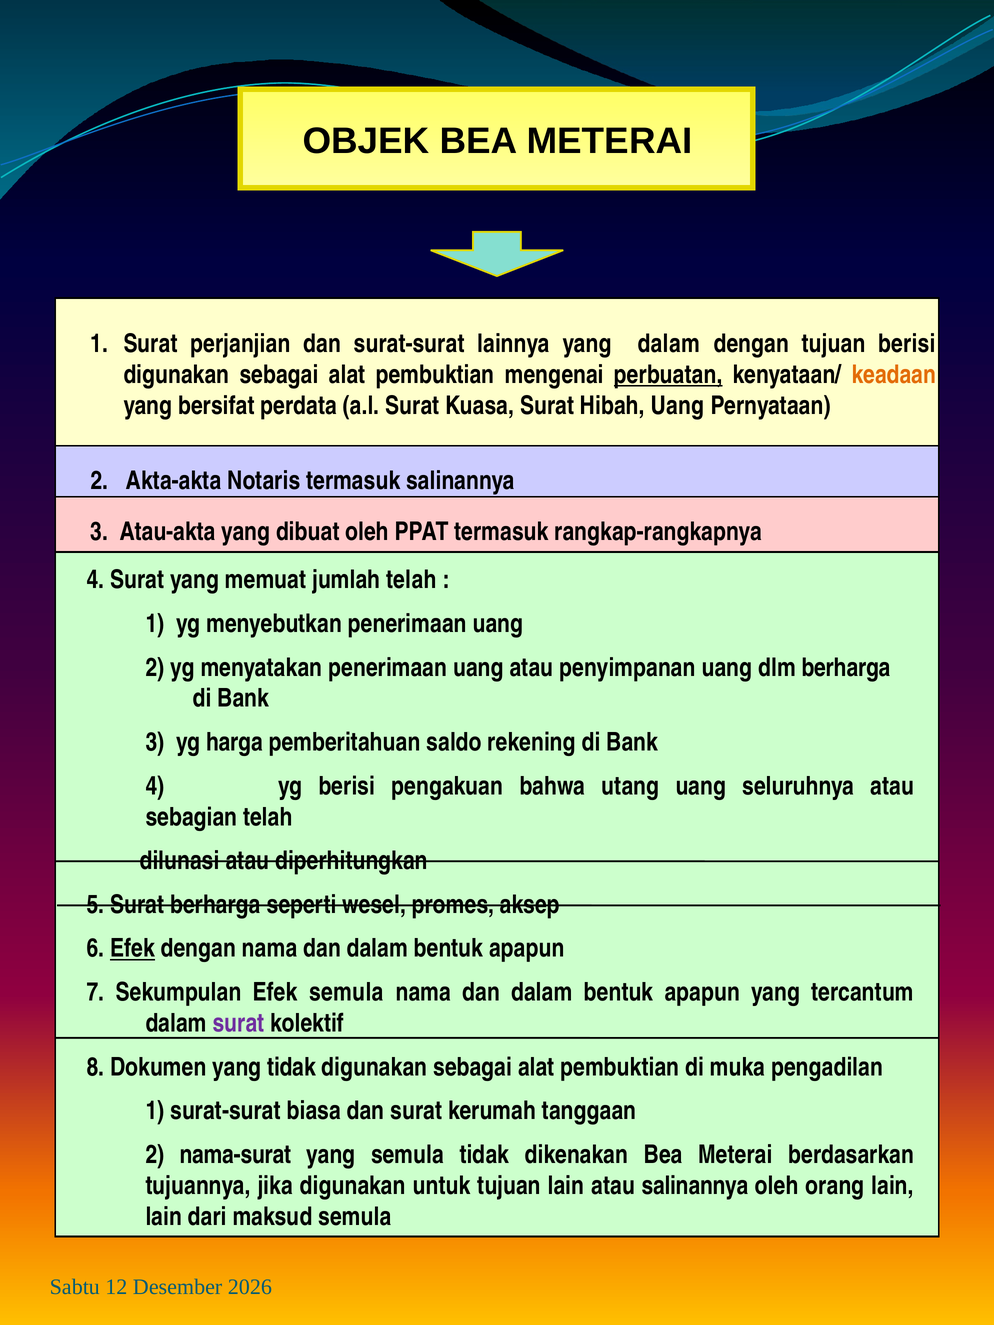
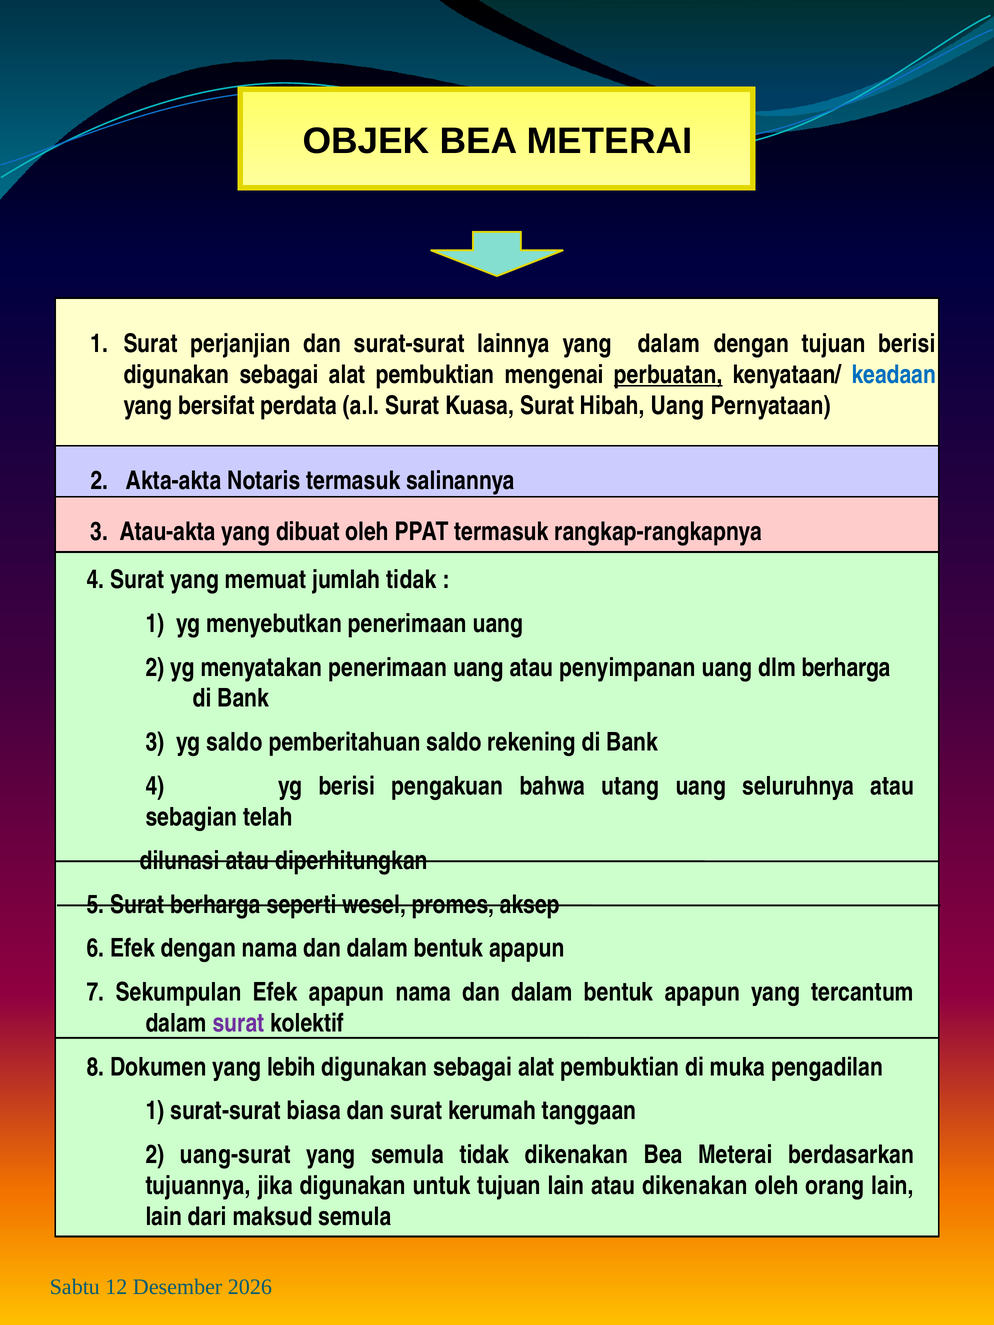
keadaan colour: orange -> blue (894, 375)
jumlah telah: telah -> tidak (411, 580)
yg harga: harga -> saldo (234, 742)
Efek underline: present -> none (132, 949)
Efek semula: semula -> apapun (346, 993)
yang tidak: tidak -> lebih (292, 1067)
nama-surat: nama-surat -> uang-surat (235, 1155)
atau salinannya: salinannya -> dikenakan (695, 1186)
